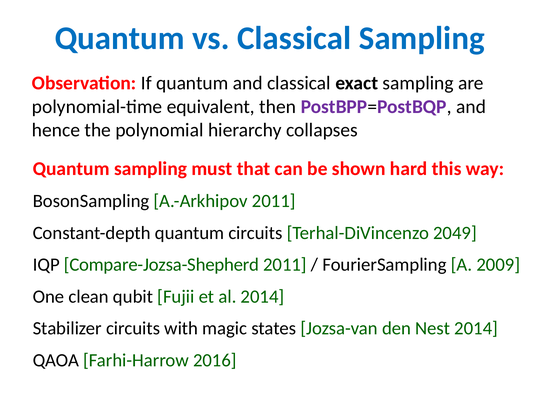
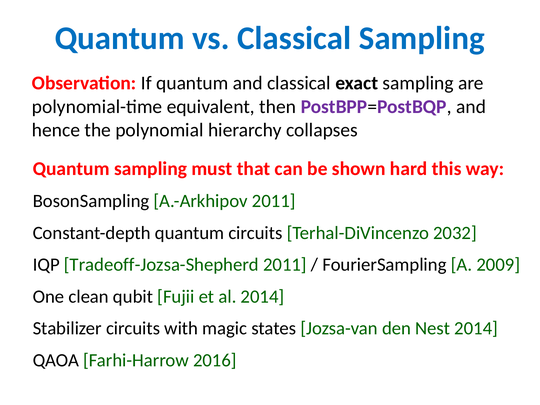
2049: 2049 -> 2032 (455, 233)
Compare-Jozsa-Shepherd: Compare-Jozsa-Shepherd -> Tradeoff-Jozsa-Shepherd (161, 265)
